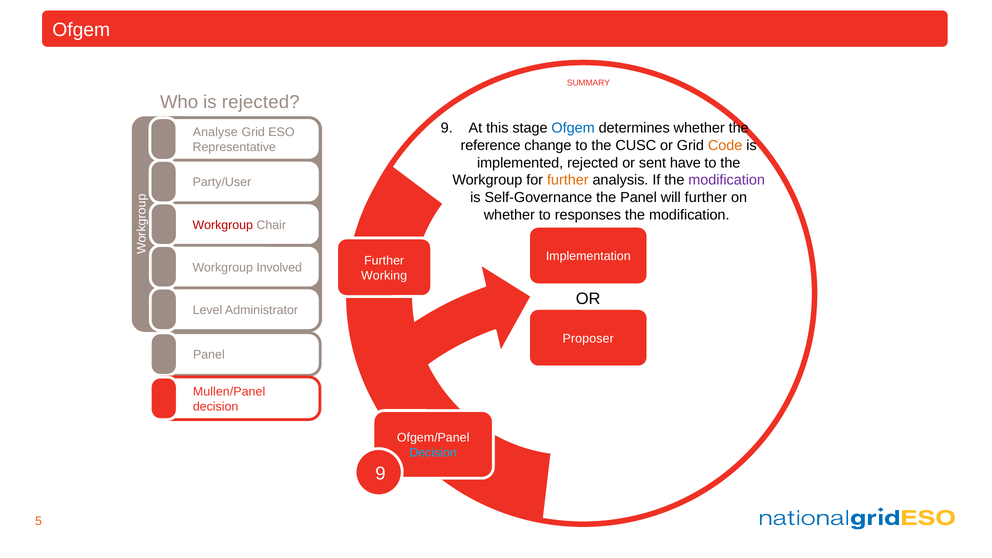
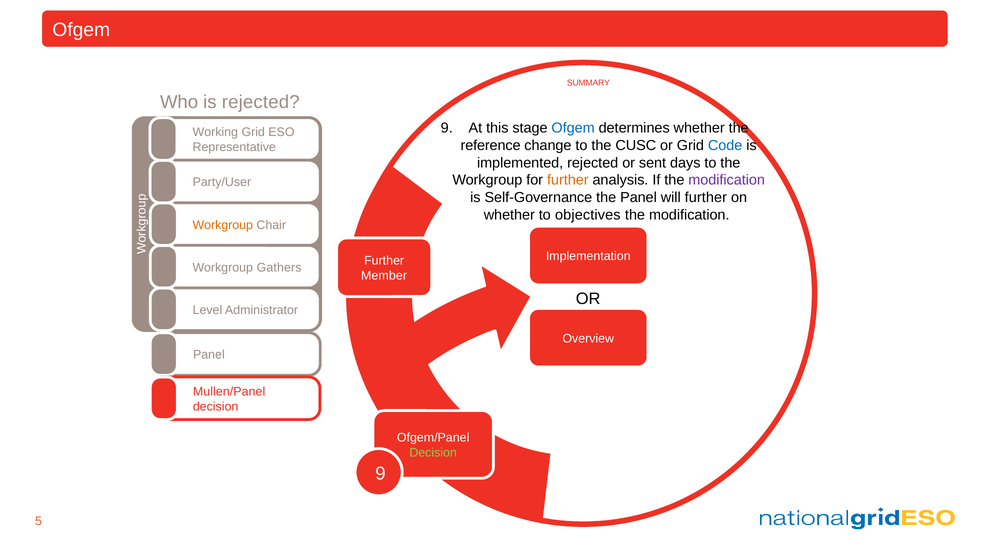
Analyse: Analyse -> Working (215, 132)
Code colour: orange -> blue (725, 145)
have: have -> days (685, 163)
responses: responses -> objectives (588, 215)
Workgroup colour: red -> orange (223, 225)
Involved: Involved -> Gathers (279, 267)
Working: Working -> Member (384, 276)
Proposer: Proposer -> Overview (588, 339)
Decision colour: light blue -> light green (433, 453)
